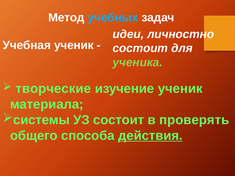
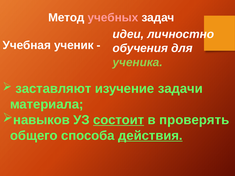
учебных colour: light blue -> pink (113, 18)
состоит: состоит -> обучения (140, 48)
творческие: творческие -> заставляют (53, 89)
изучение ученик: ученик -> задачи (180, 89)
системы: системы -> навыков (41, 120)
состоит underline: none -> present (119, 120)
